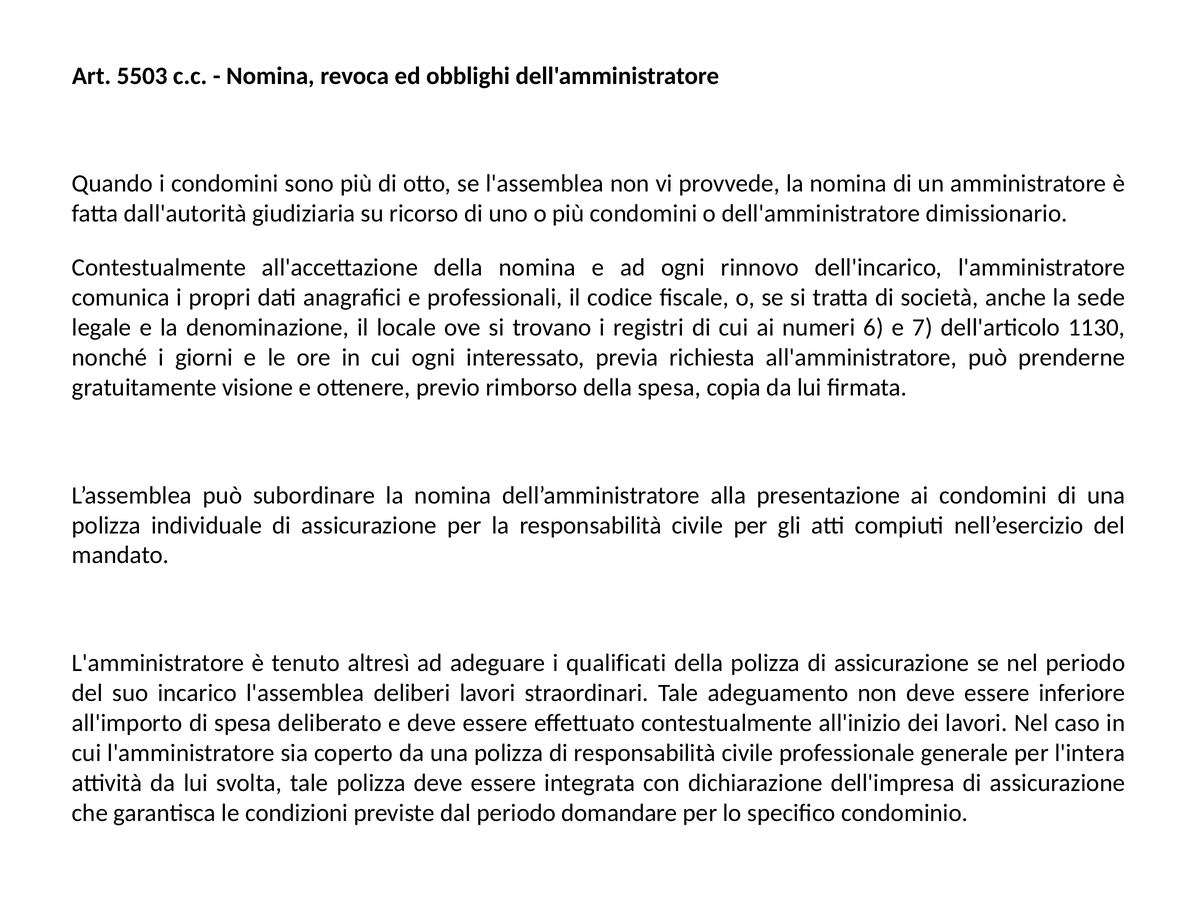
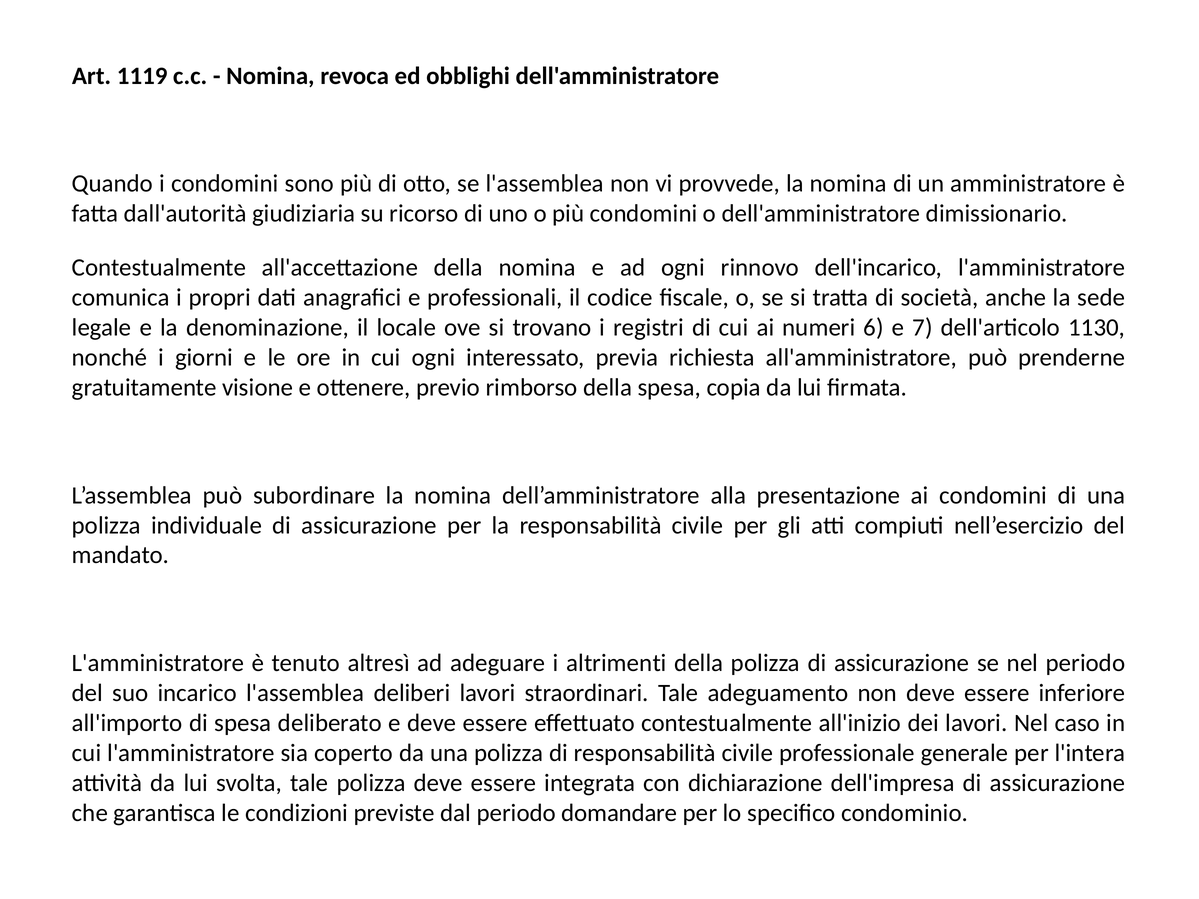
5503: 5503 -> 1119 (142, 76)
qualificati: qualificati -> altrimenti (616, 663)
